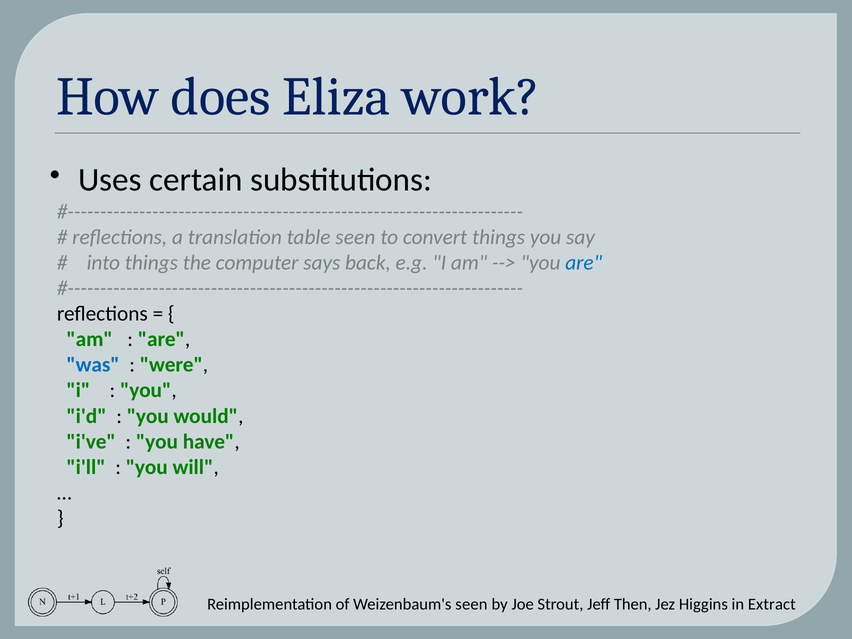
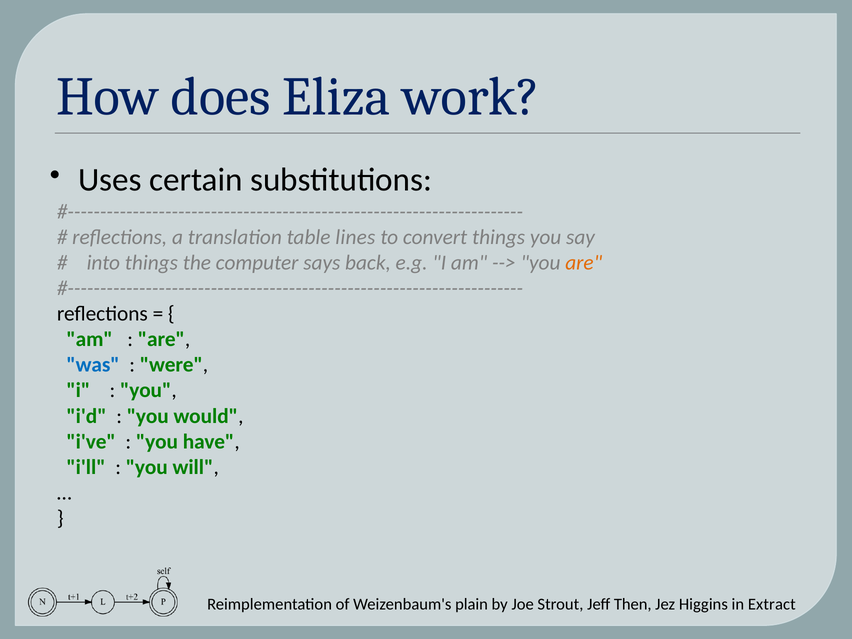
table seen: seen -> lines (355, 237)
are colour: blue -> orange (584, 263)
Weizenbaum's seen: seen -> plain (472, 604)
